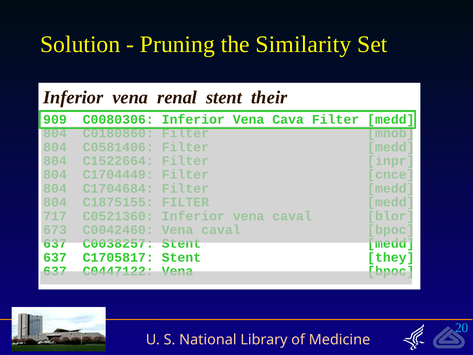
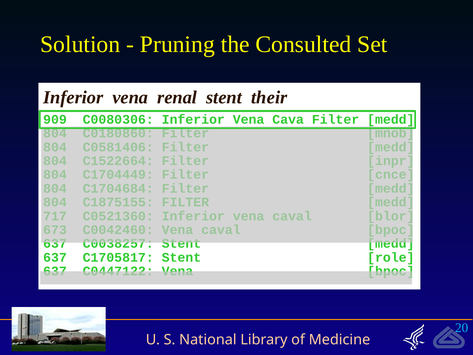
Similarity: Similarity -> Consulted (303, 44)
they: they -> role (391, 257)
